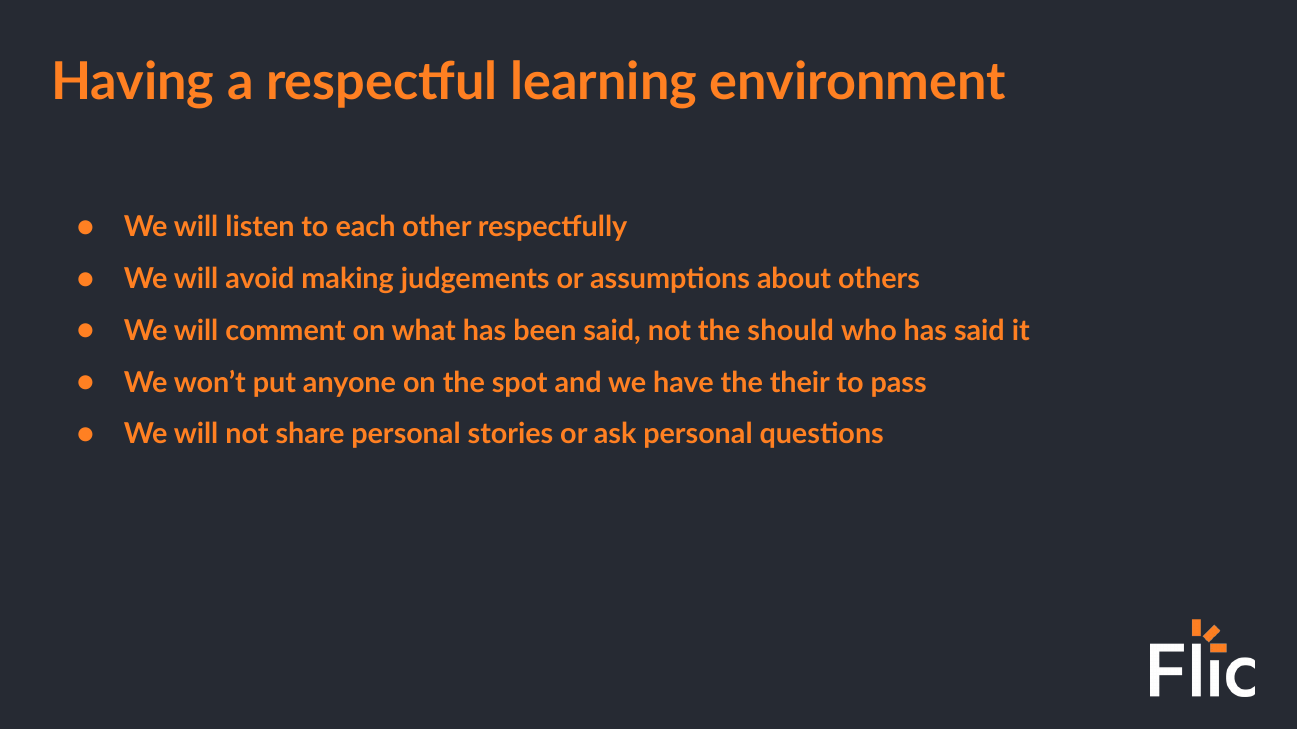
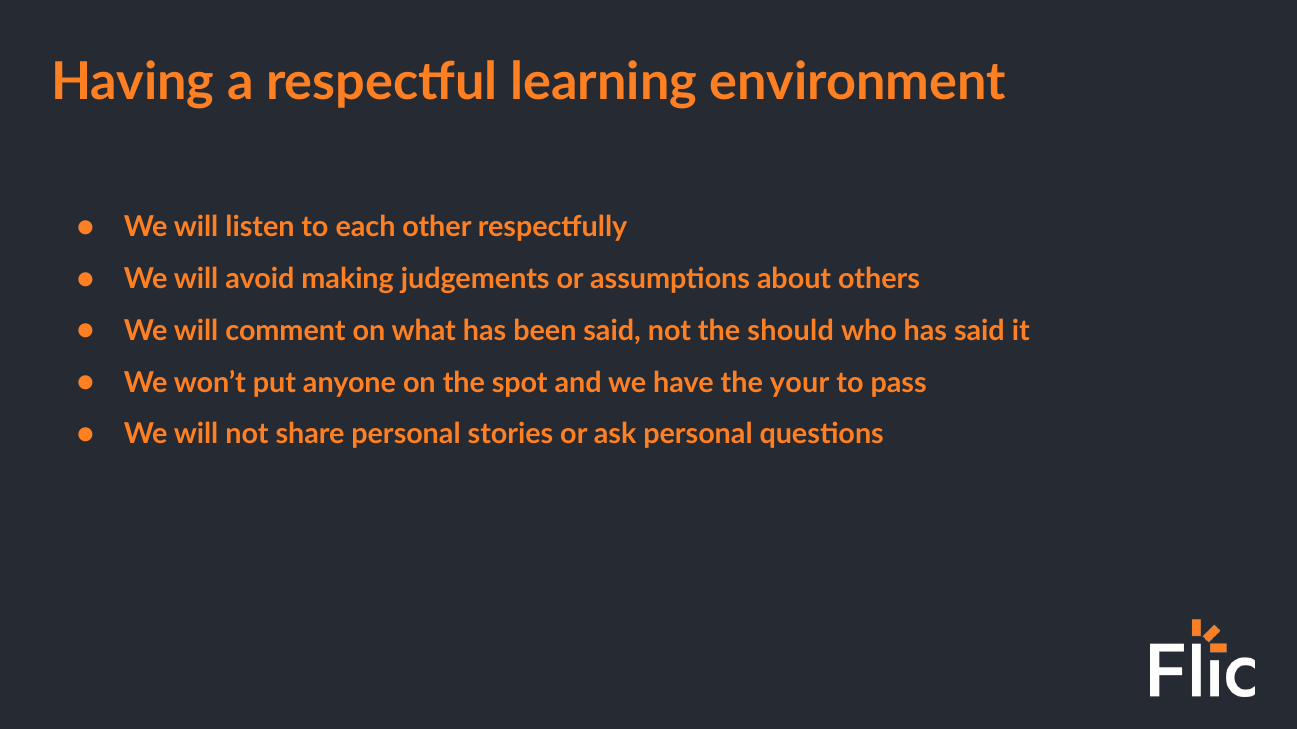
their: their -> your (800, 383)
